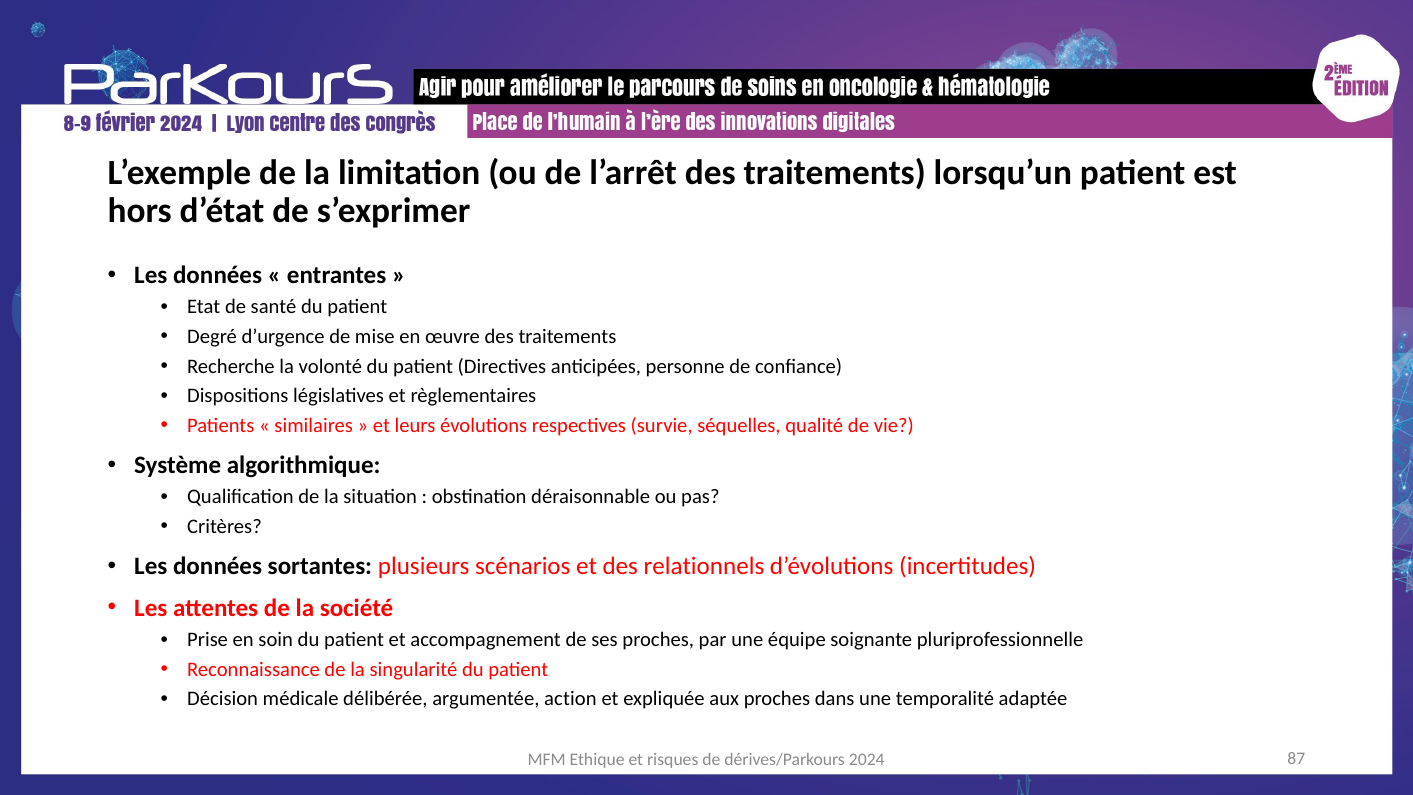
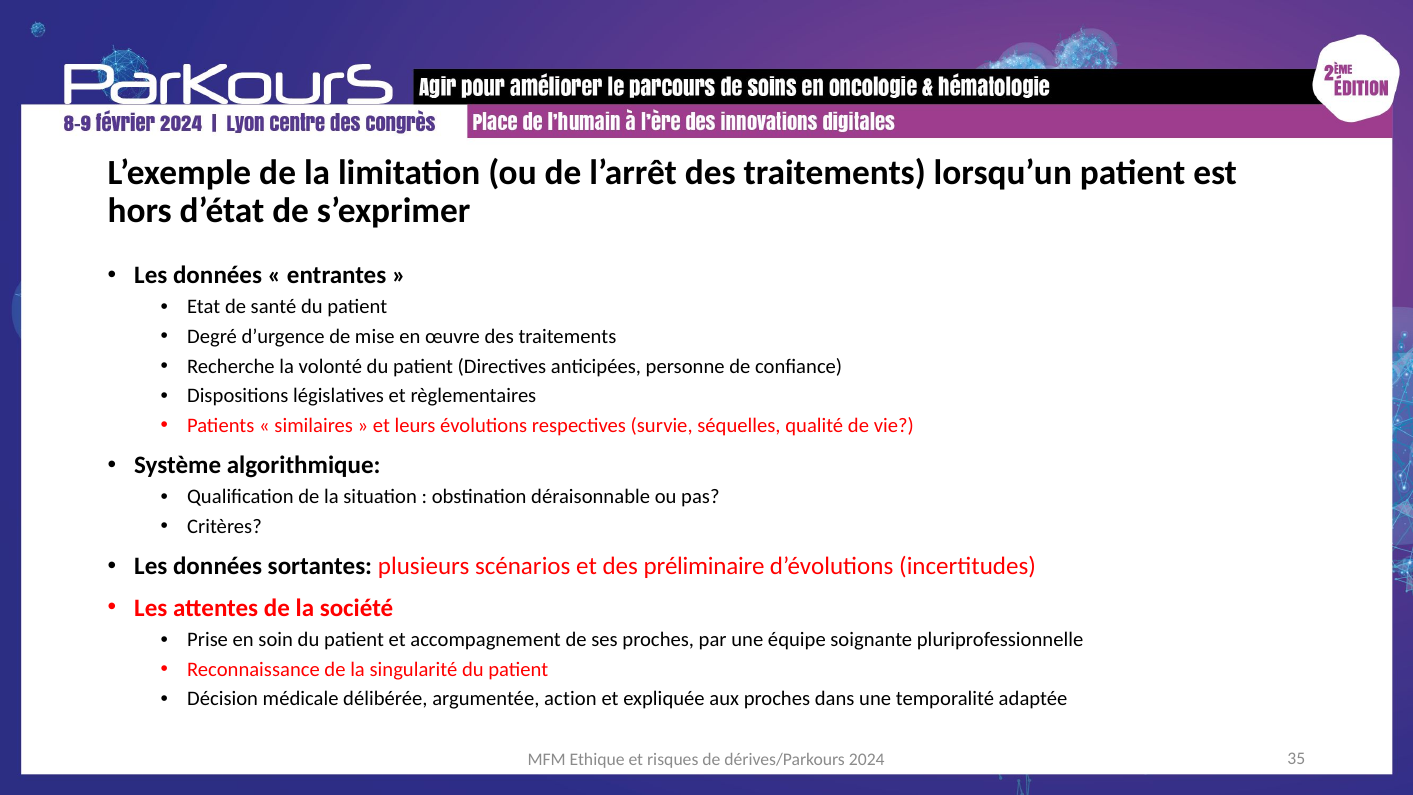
relationnels: relationnels -> préliminaire (704, 566)
87: 87 -> 35 (1296, 759)
